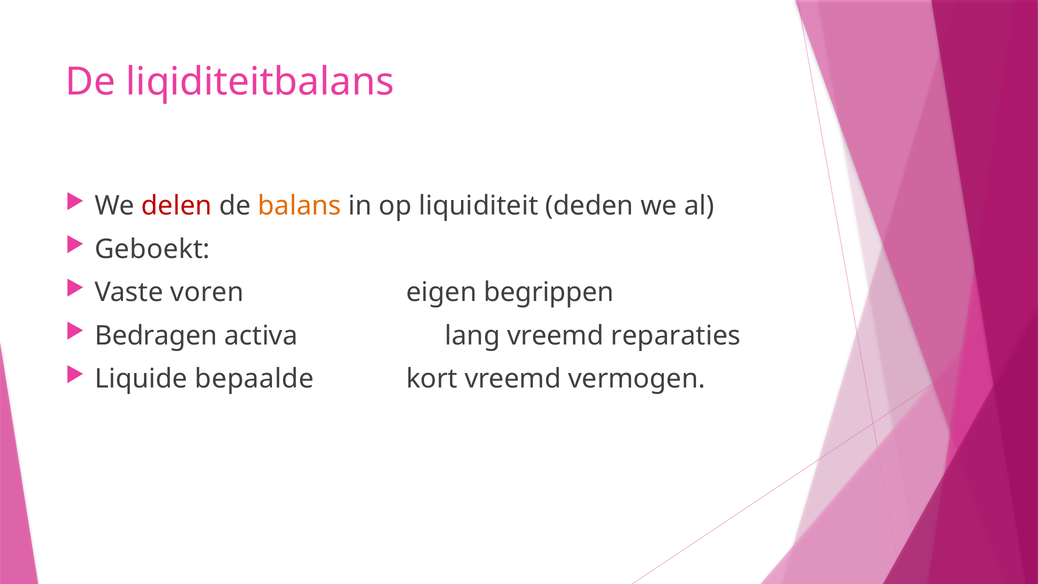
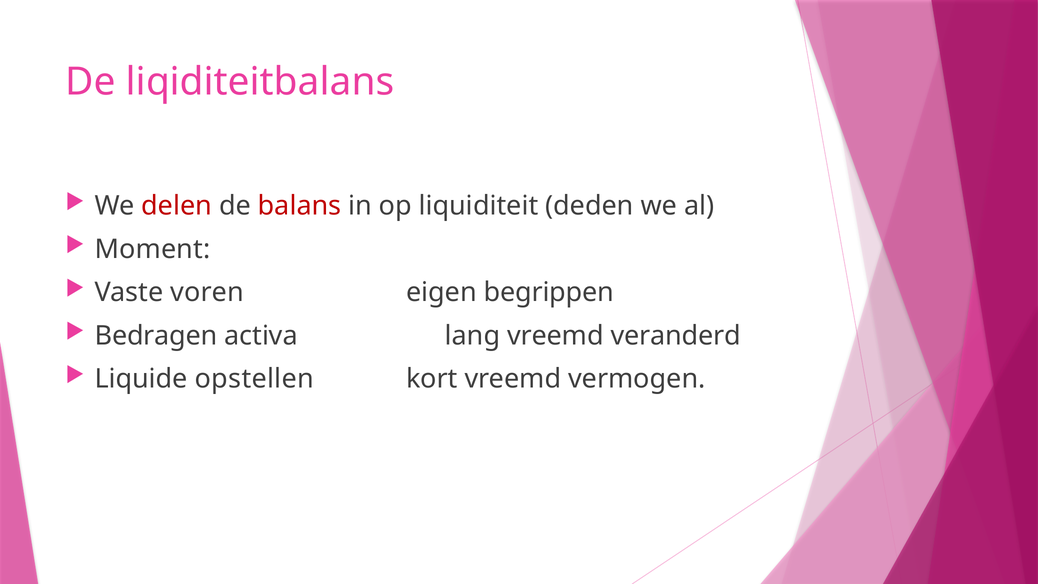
balans colour: orange -> red (300, 206)
Geboekt: Geboekt -> Moment (152, 249)
reparaties: reparaties -> veranderd (676, 336)
bepaalde: bepaalde -> opstellen (254, 379)
